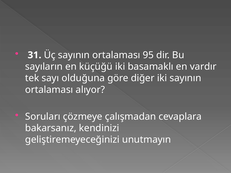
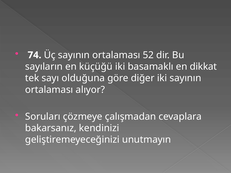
31: 31 -> 74 (35, 55)
95: 95 -> 52 (148, 55)
vardır: vardır -> dikkat (203, 67)
